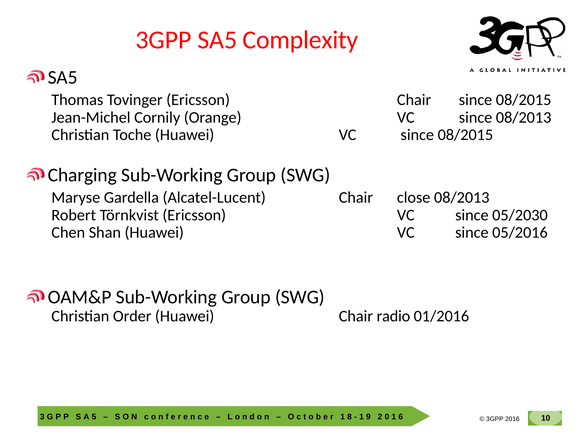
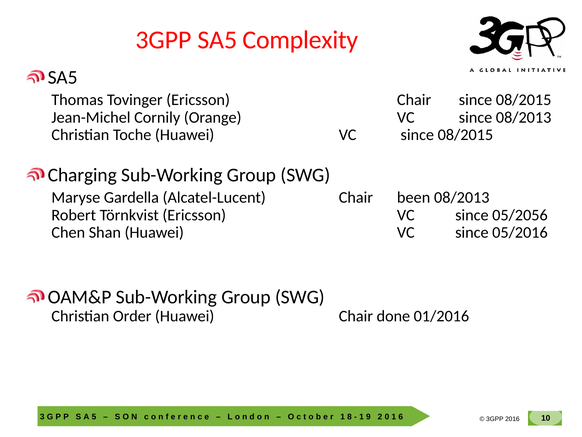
close: close -> been (414, 197)
05/2030: 05/2030 -> 05/2056 (520, 215)
radio: radio -> done (393, 316)
